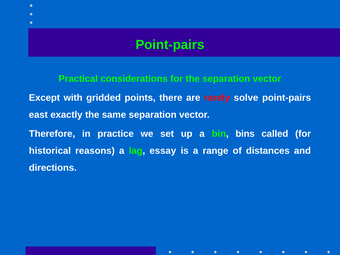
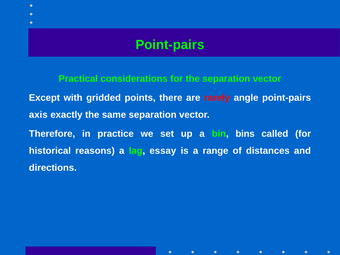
solve: solve -> angle (246, 98)
east: east -> axis (38, 115)
